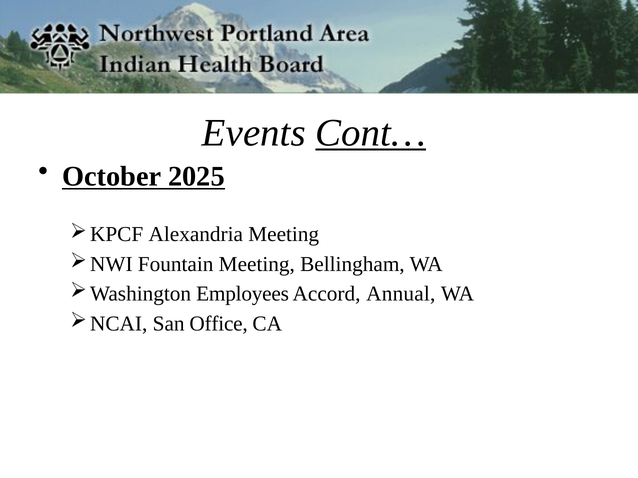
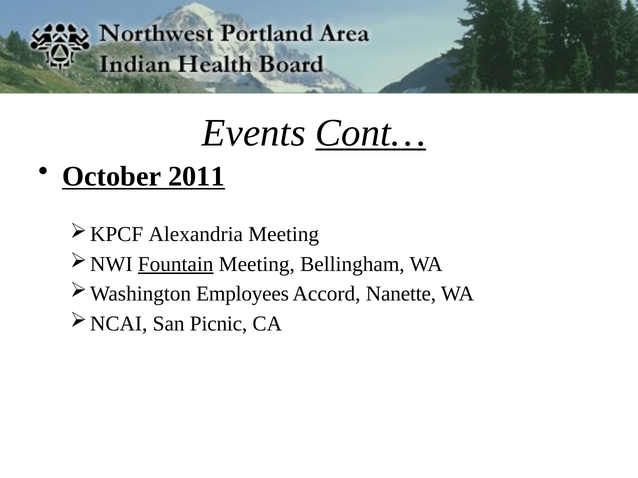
2025: 2025 -> 2011 (196, 176)
Fountain underline: none -> present (176, 264)
Annual: Annual -> Nanette (401, 294)
Office: Office -> Picnic (219, 324)
